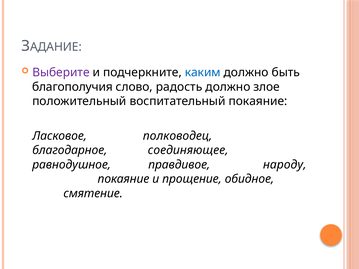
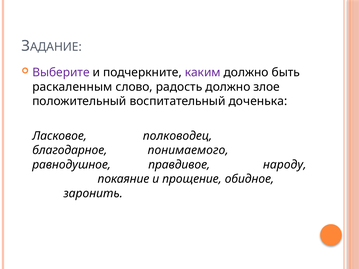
каким colour: blue -> purple (203, 73)
благополучия: благополучия -> раскаленным (72, 87)
воспитательный покаяние: покаяние -> доченька (258, 101)
соединяющее: соединяющее -> понимаемого (188, 150)
смятение: смятение -> заронить (93, 193)
